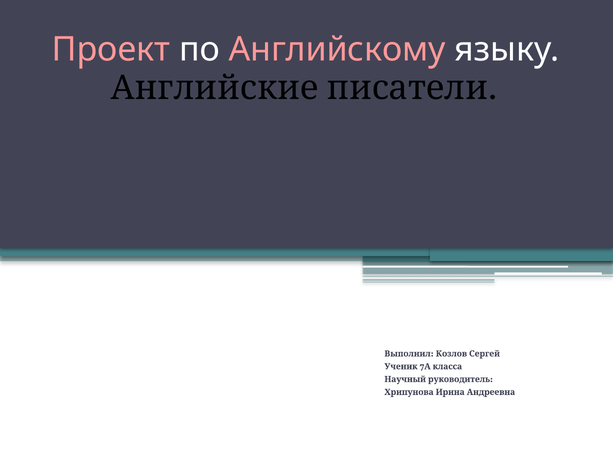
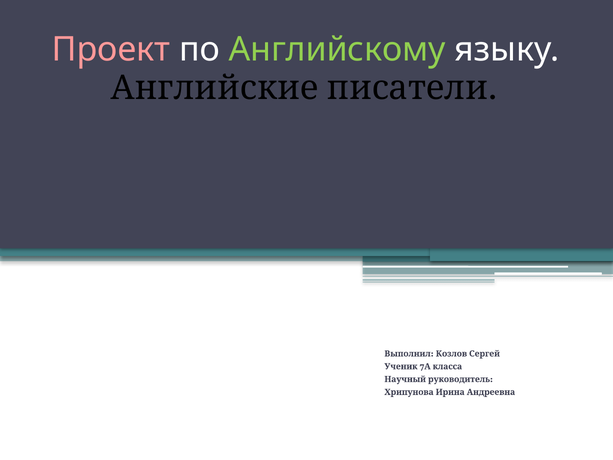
Английскому colour: pink -> light green (337, 49)
